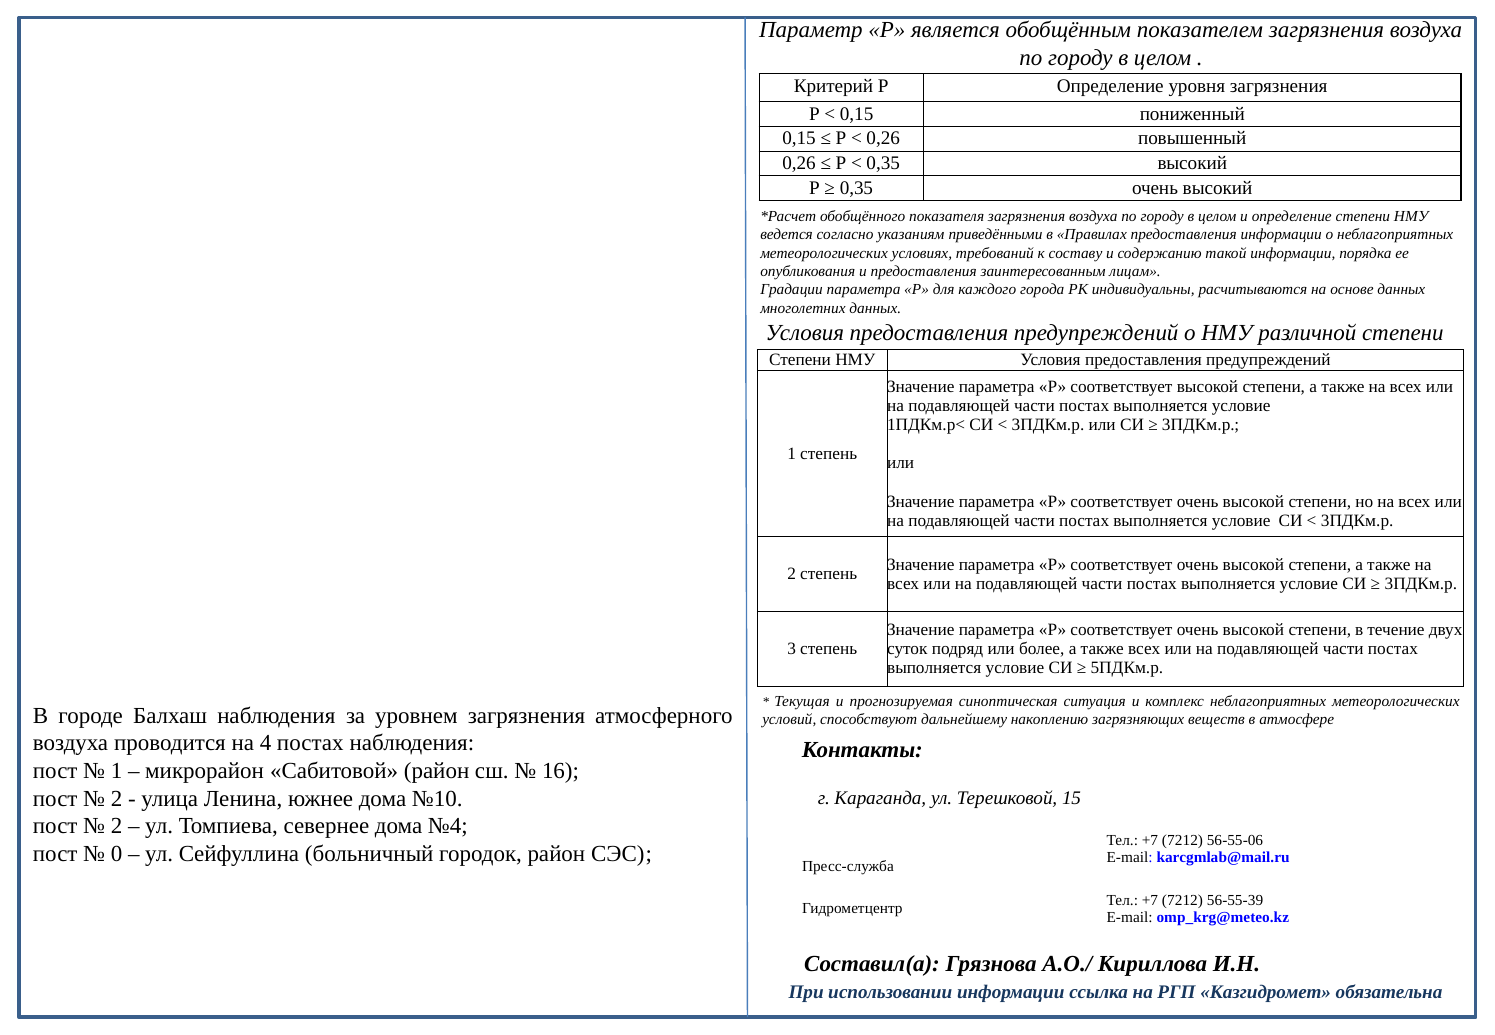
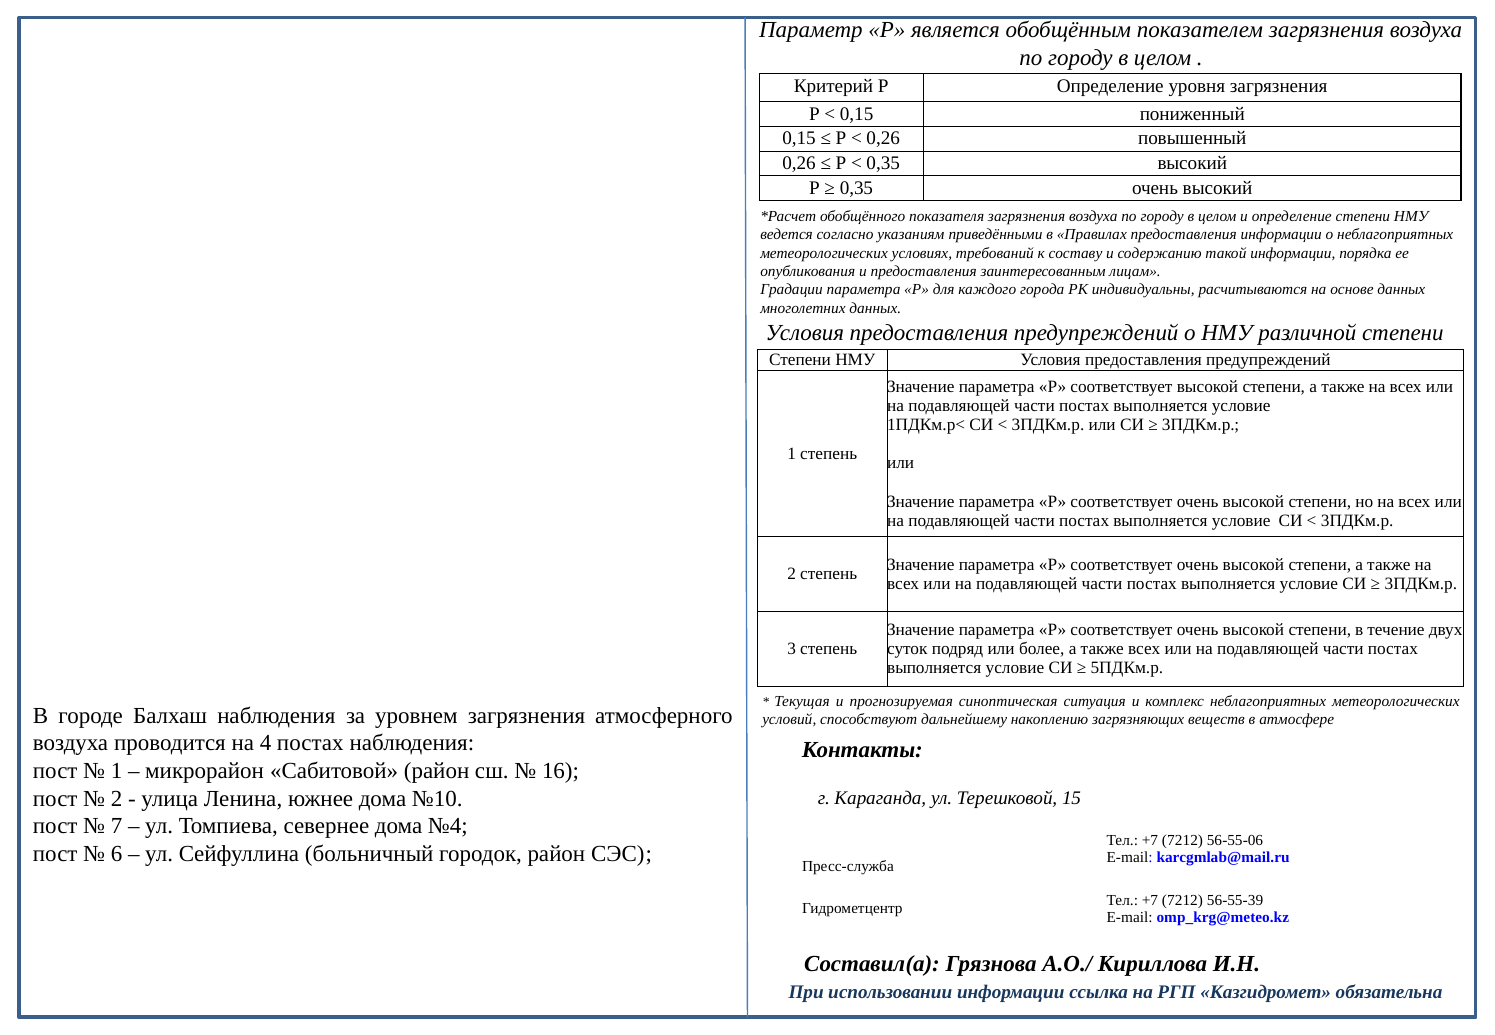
2: 2 -> 7 (117, 826)
0: 0 -> 6 (117, 854)
